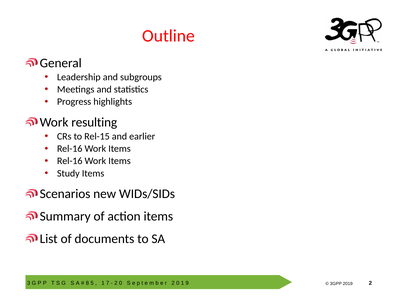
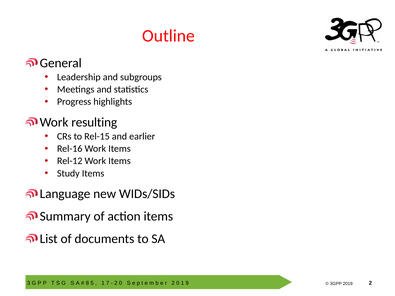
Rel-16: Rel-16 -> Rel-12 (70, 161)
Scenarios: Scenarios -> Language (65, 194)
